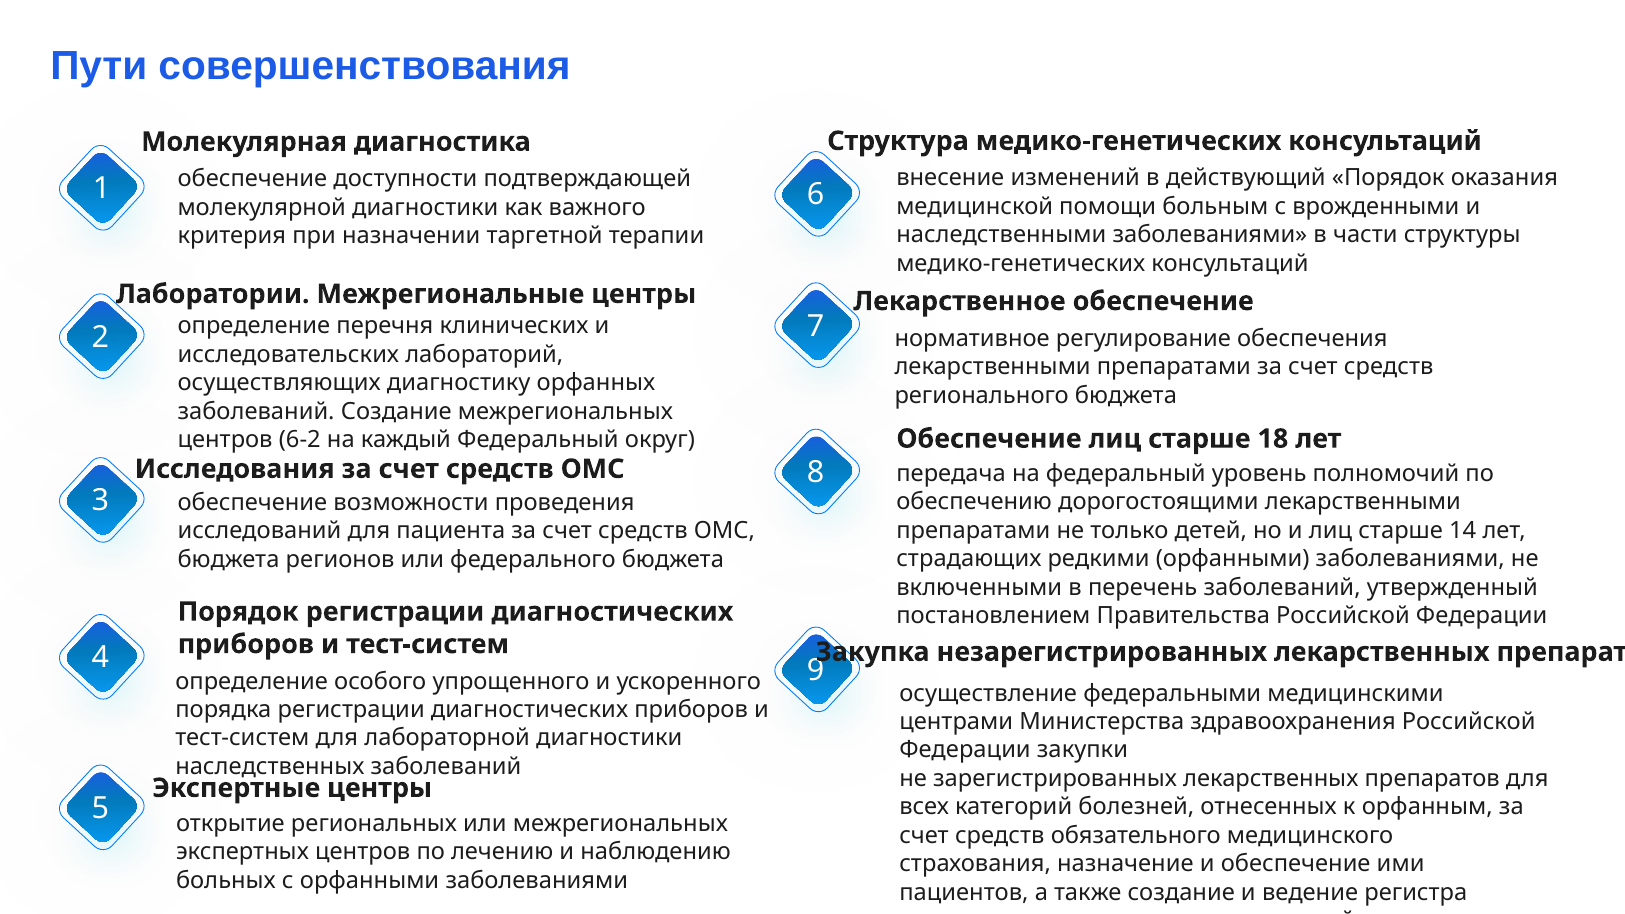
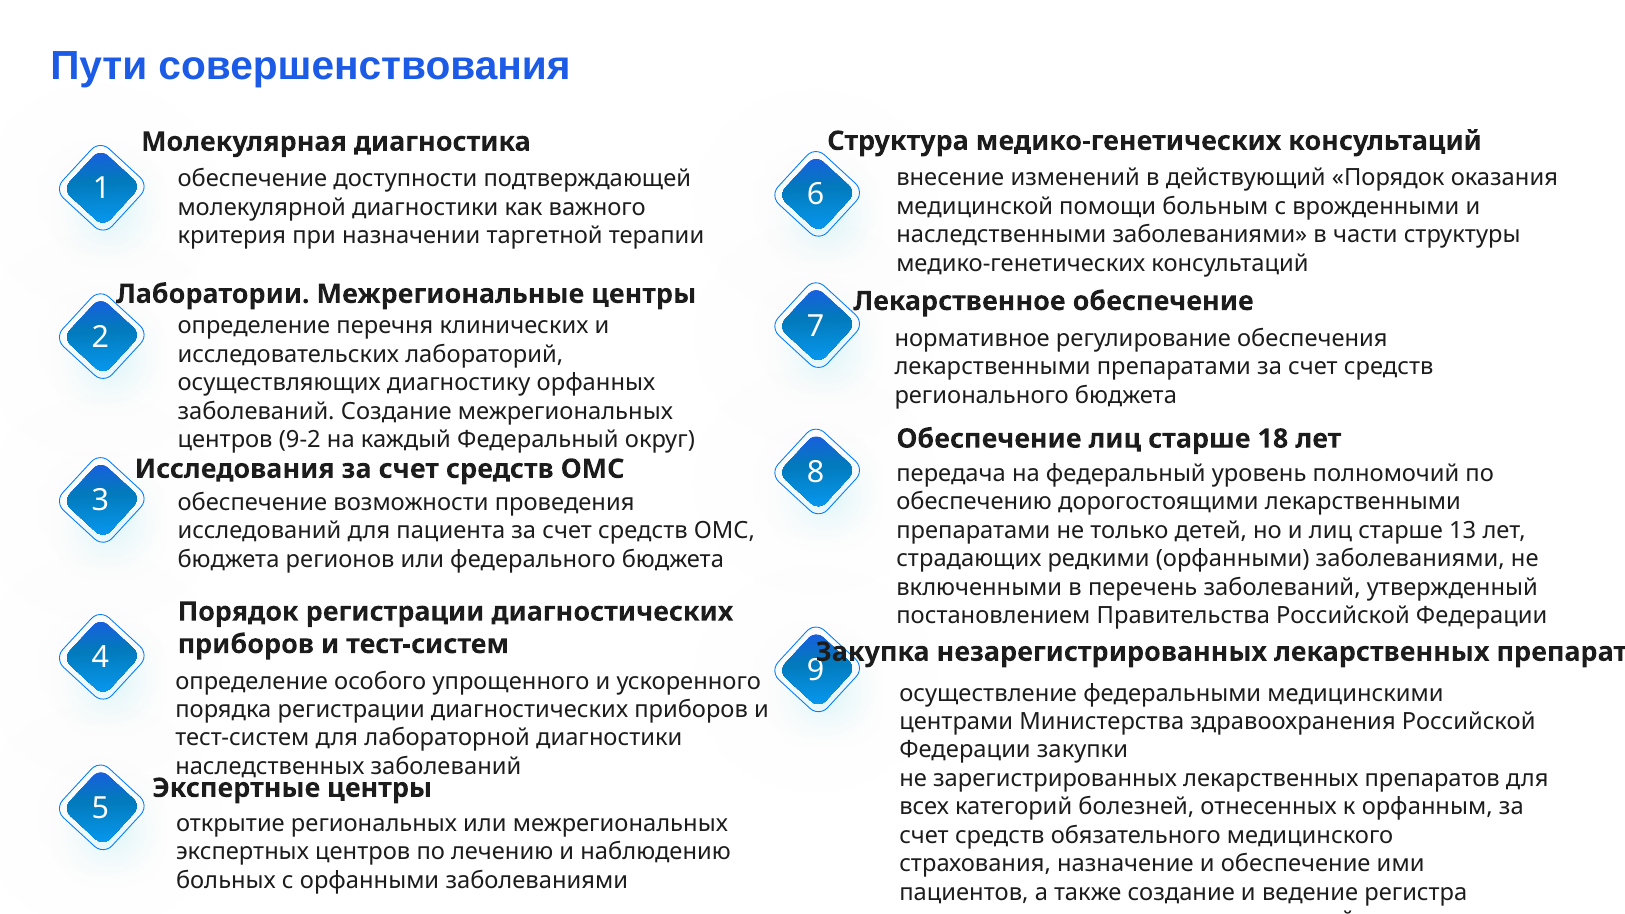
6-2: 6-2 -> 9-2 (300, 440)
14: 14 -> 13 (1463, 530)
